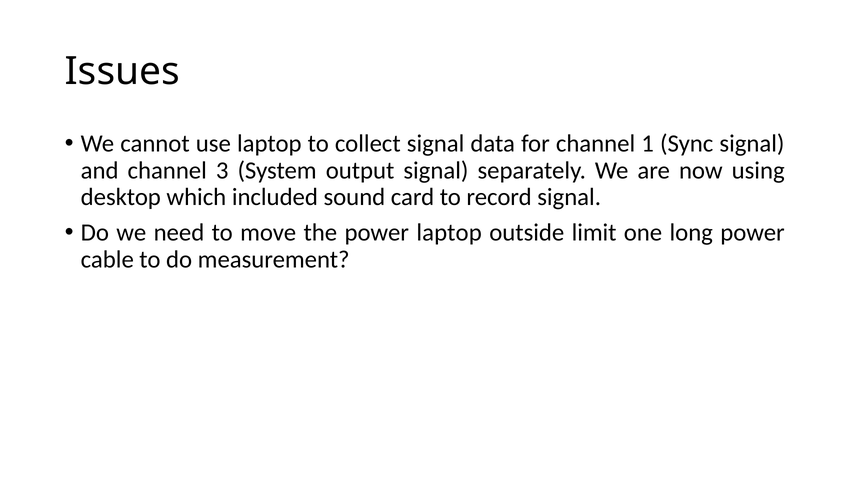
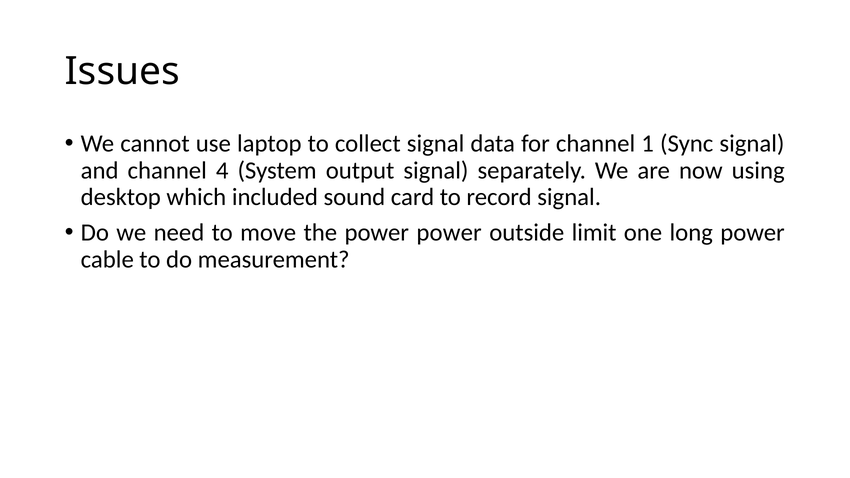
3: 3 -> 4 (222, 170)
power laptop: laptop -> power (449, 233)
